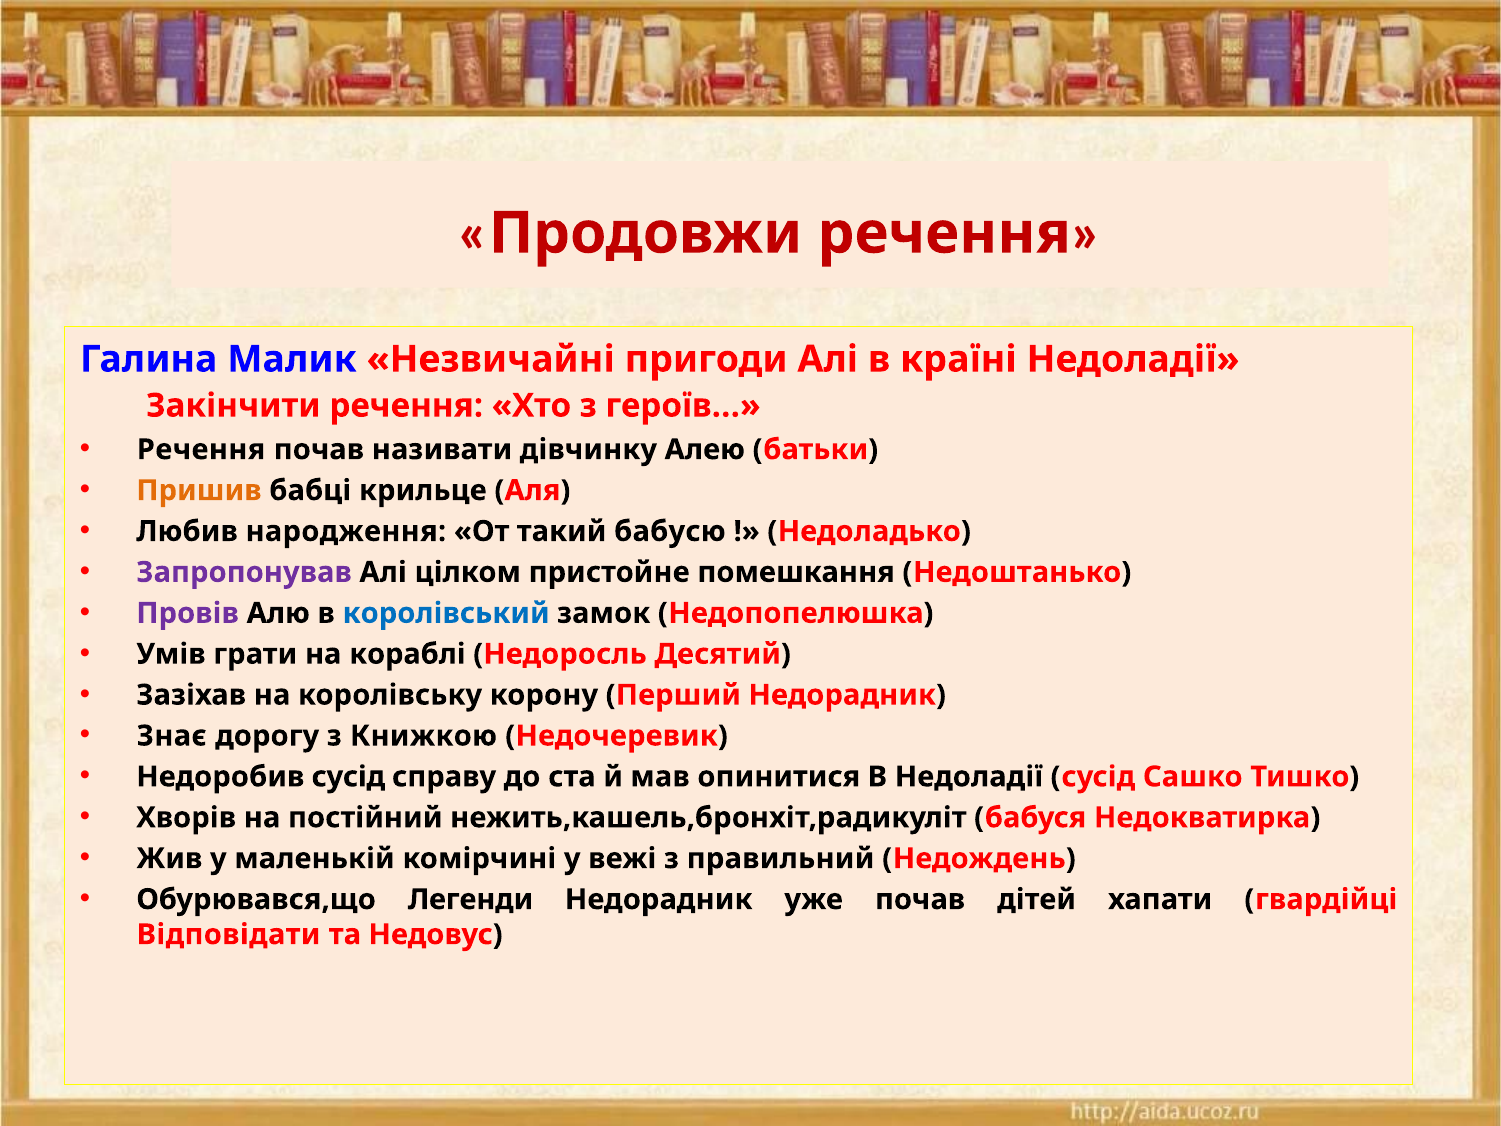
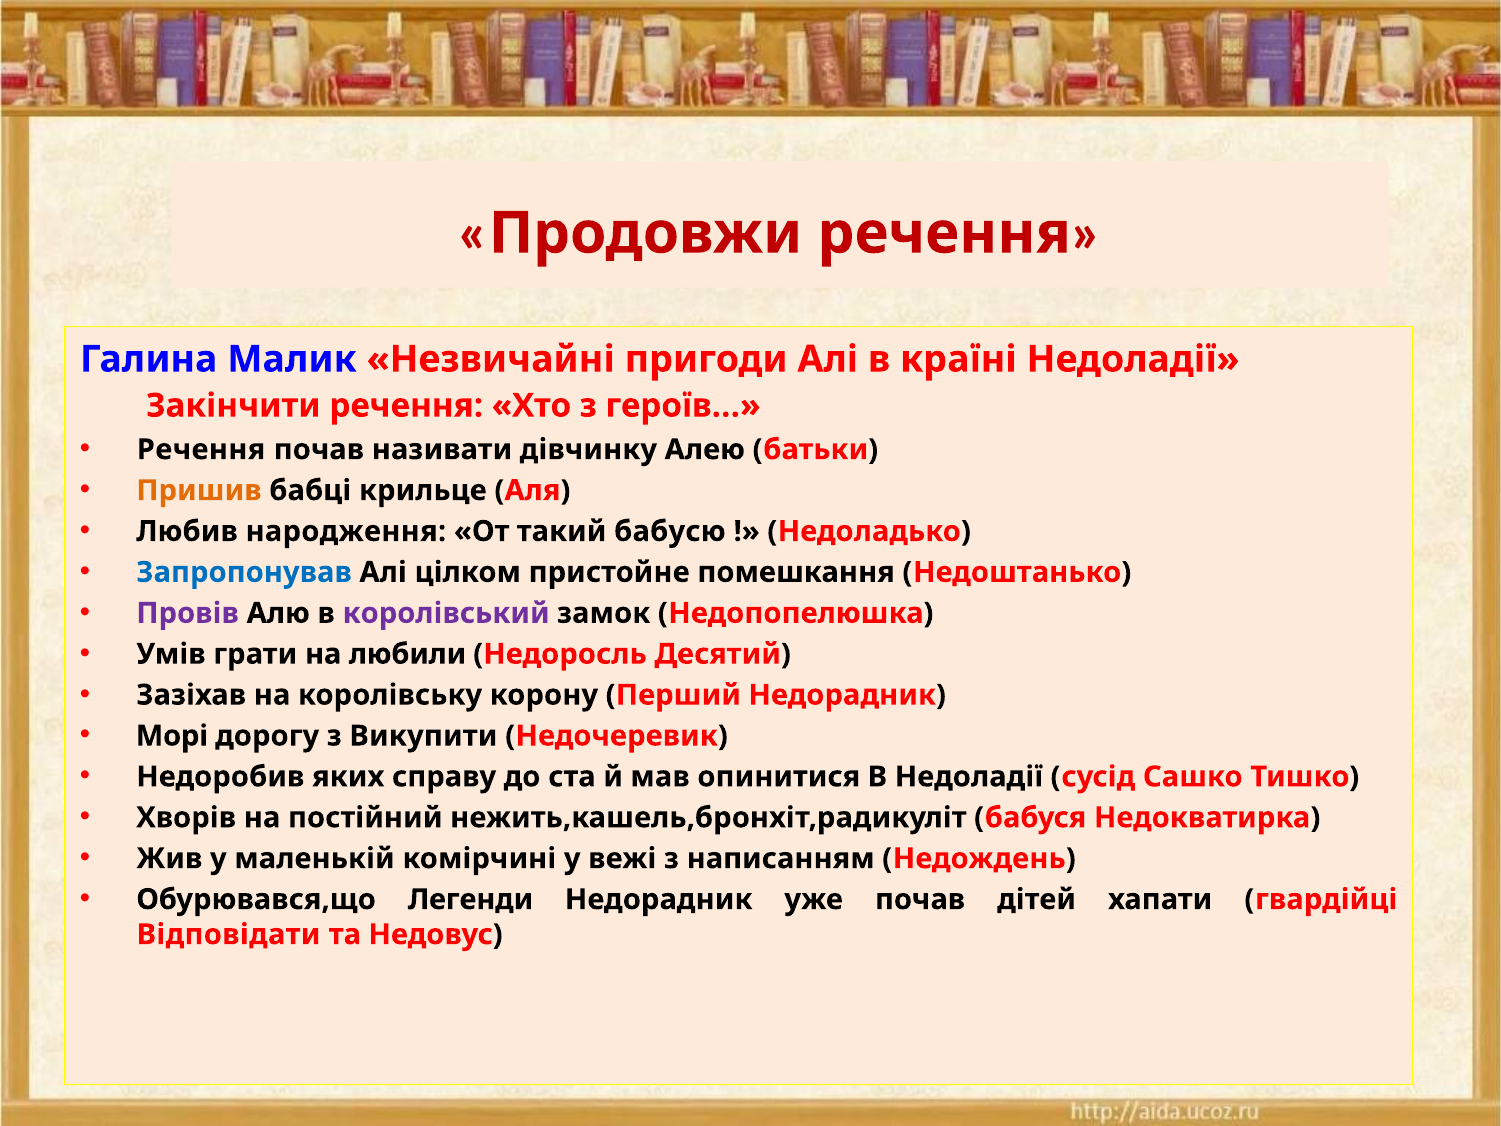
Запропонував colour: purple -> blue (244, 572)
королівський colour: blue -> purple (446, 613)
кораблі: кораблі -> любили (408, 654)
Знає: Знає -> Морі (172, 736)
Книжкою: Книжкою -> Викупити (424, 736)
Недоробив сусід: сусід -> яких (348, 777)
правильний: правильний -> написанням (781, 858)
